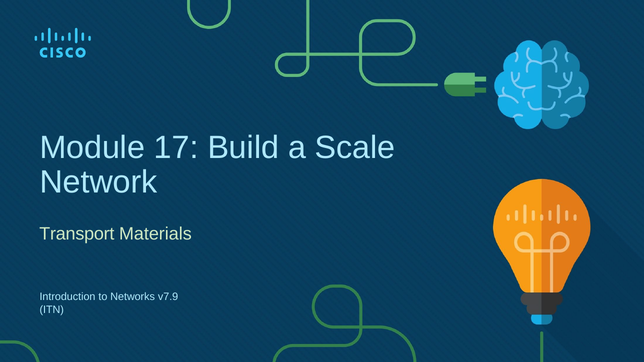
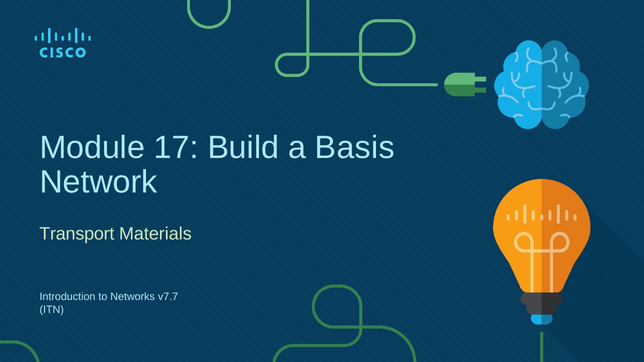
Scale: Scale -> Basis (355, 148)
v7.9: v7.9 -> v7.7 (168, 297)
